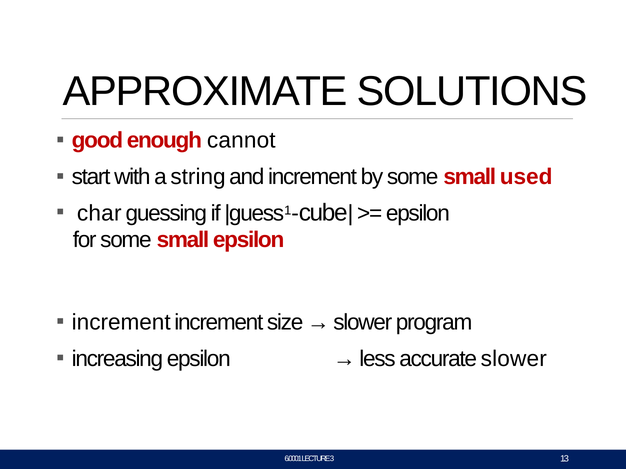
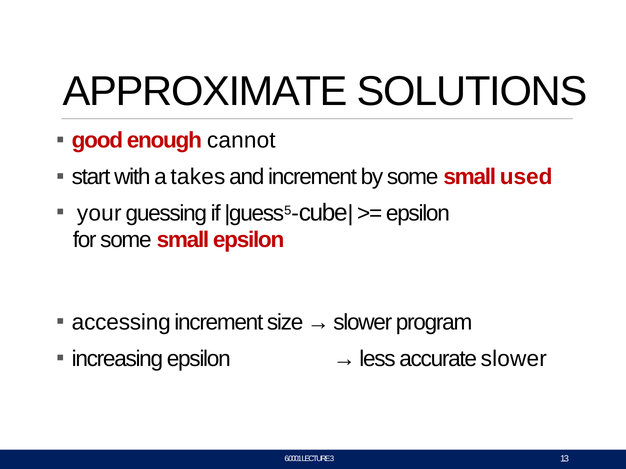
string: string -> takes (198, 177)
char: char -> your (99, 213)
1: 1 -> 5 (288, 211)
increment: increment -> accessing (121, 322)
